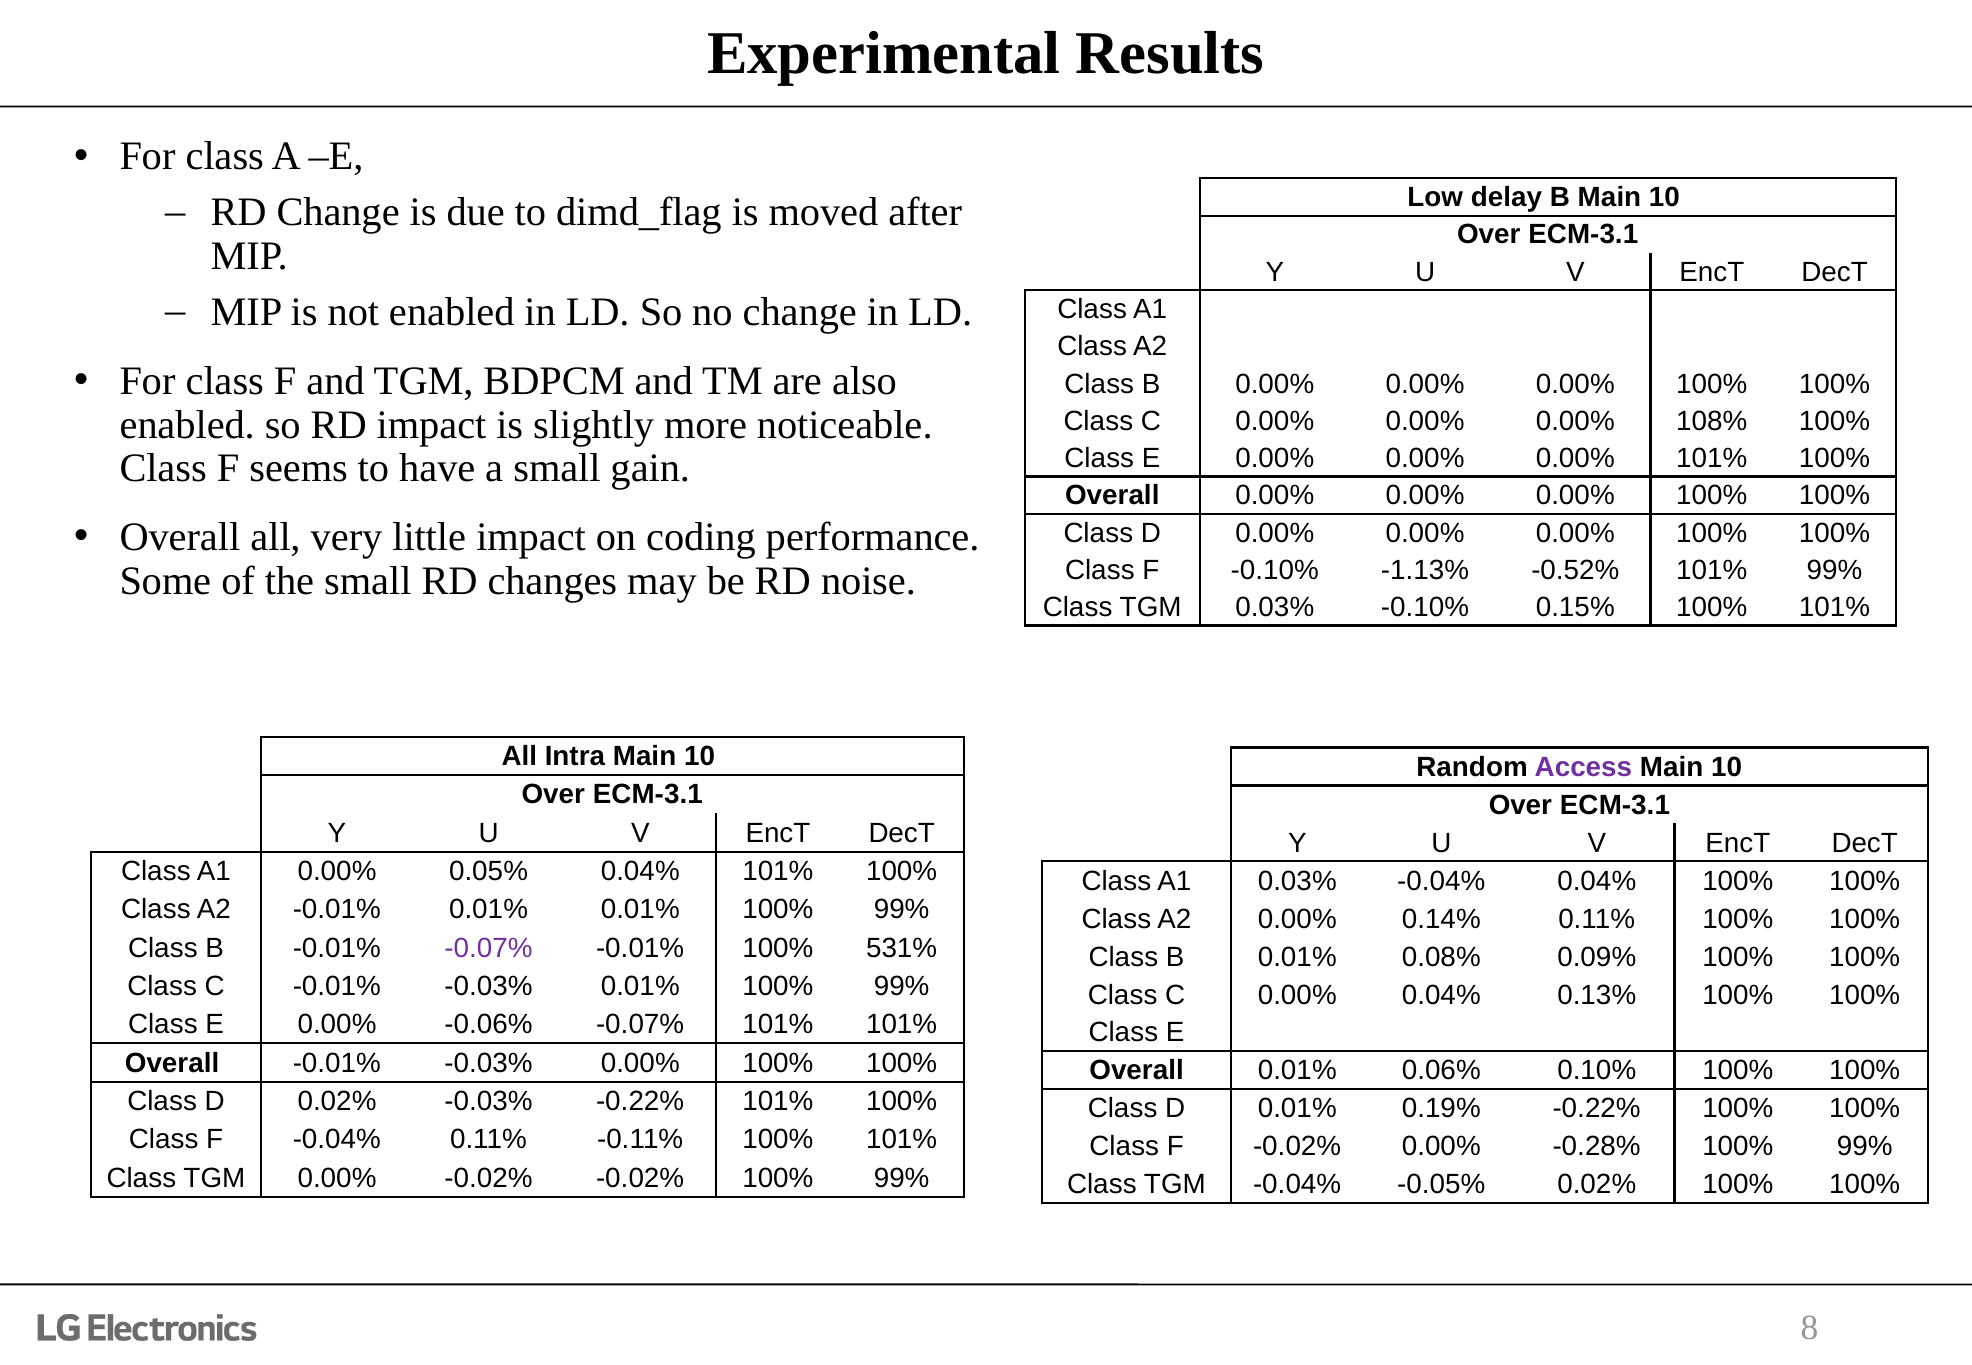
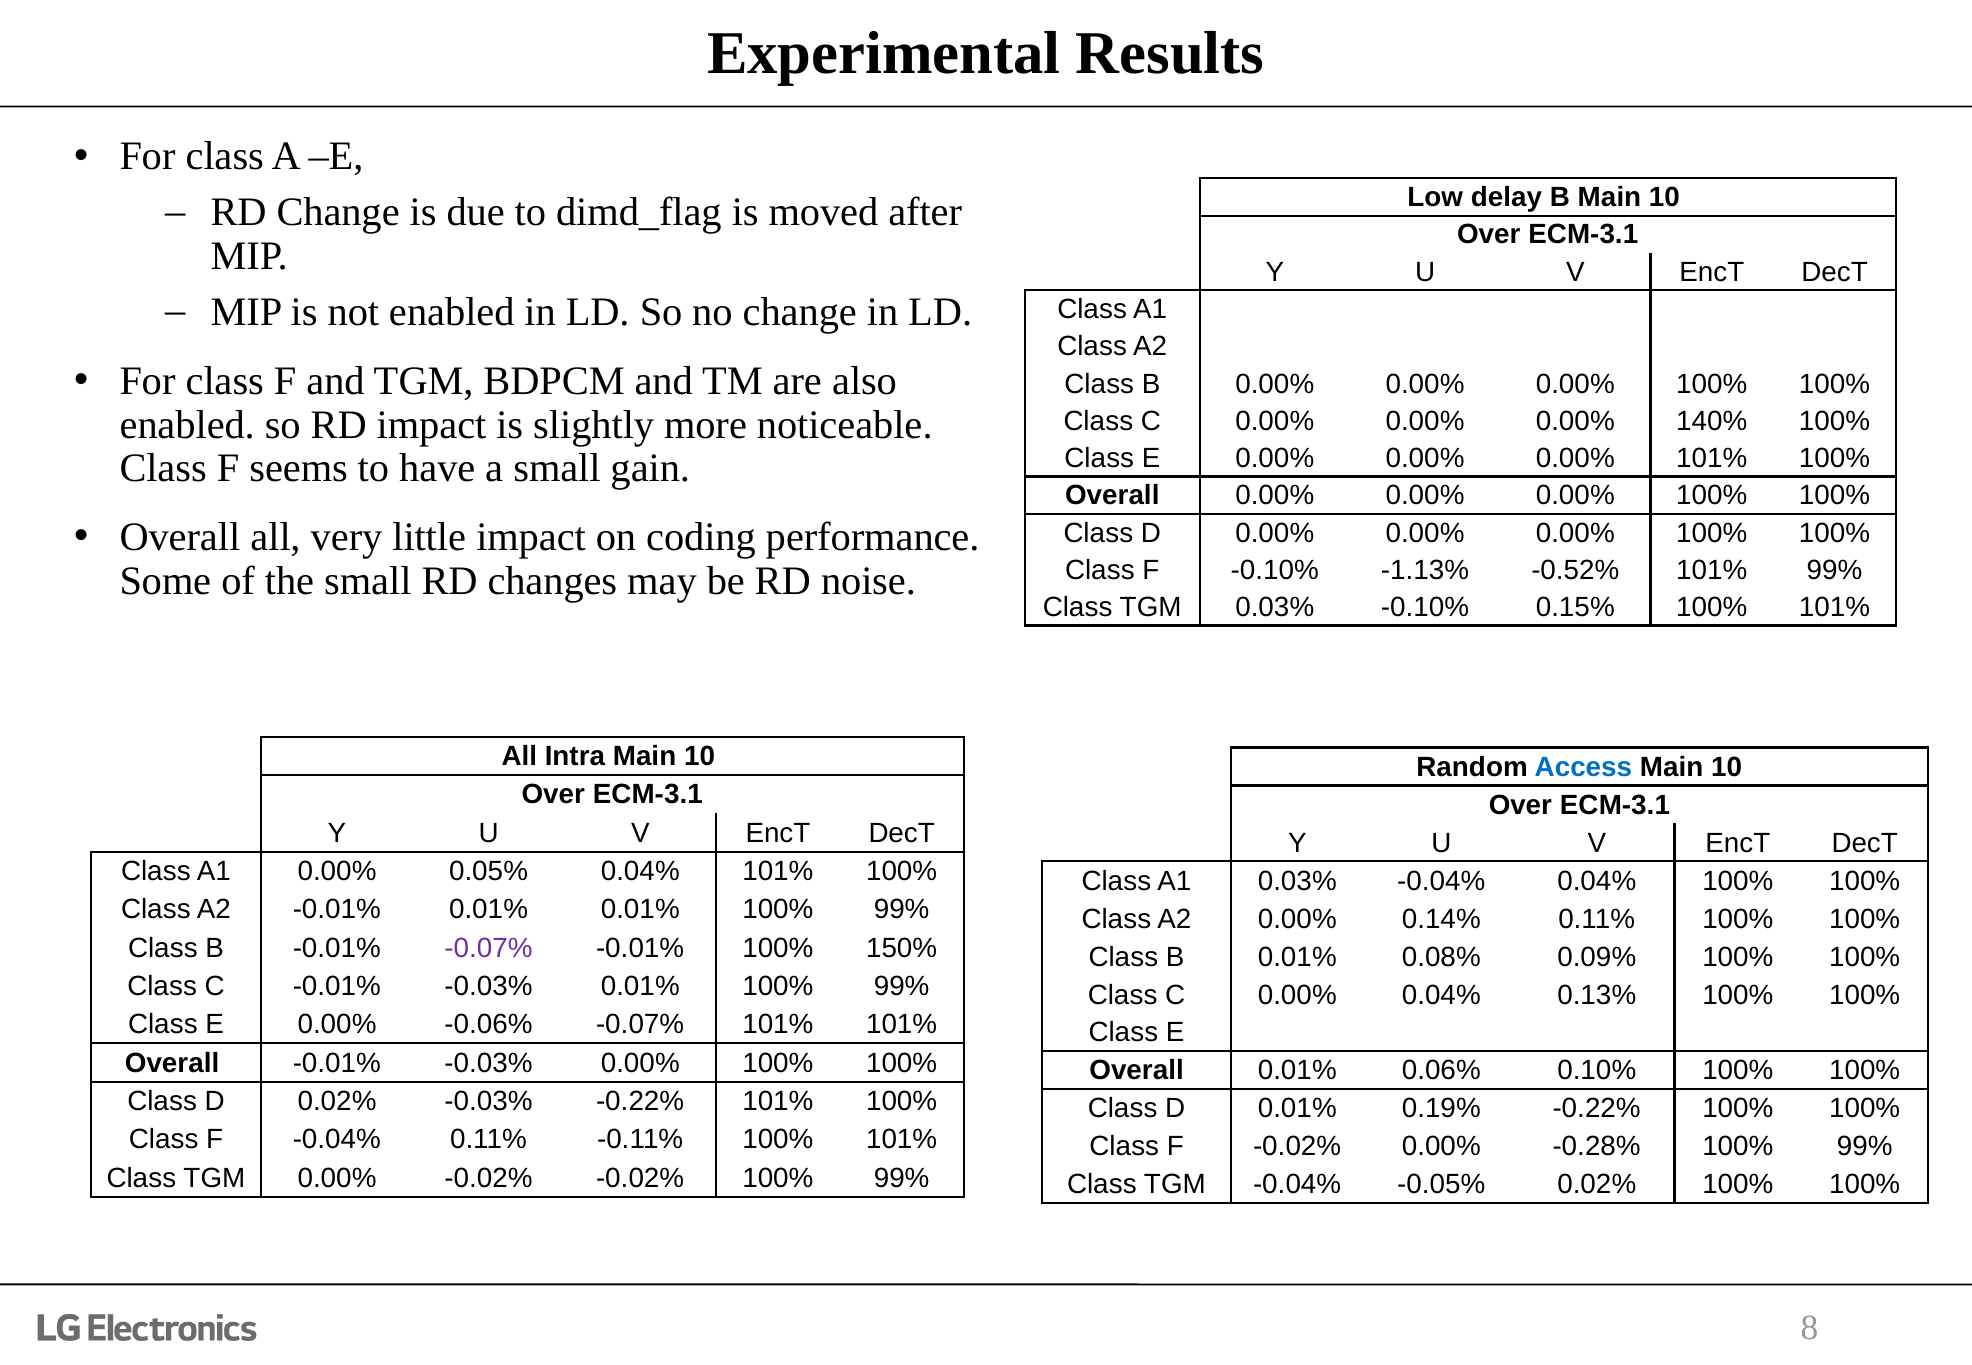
108%: 108% -> 140% (1712, 421)
Access colour: purple -> blue (1583, 767)
531%: 531% -> 150% (902, 948)
